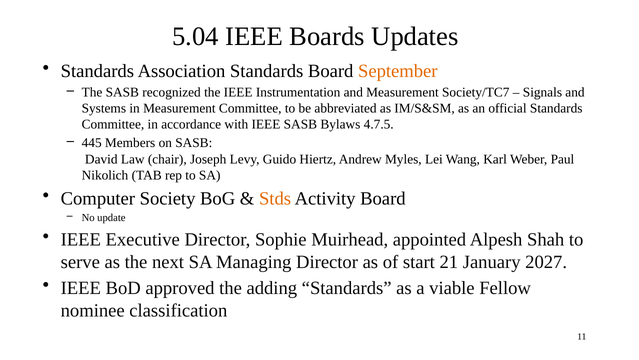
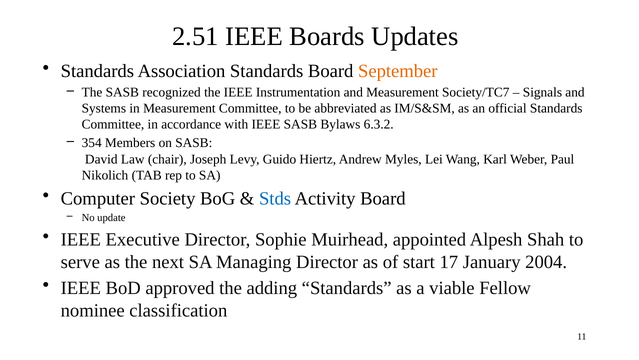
5.04: 5.04 -> 2.51 (195, 36)
4.7.5: 4.7.5 -> 6.3.2 (379, 124)
445: 445 -> 354 (92, 143)
Stds colour: orange -> blue (275, 198)
21: 21 -> 17 (449, 262)
2027: 2027 -> 2004 (546, 262)
